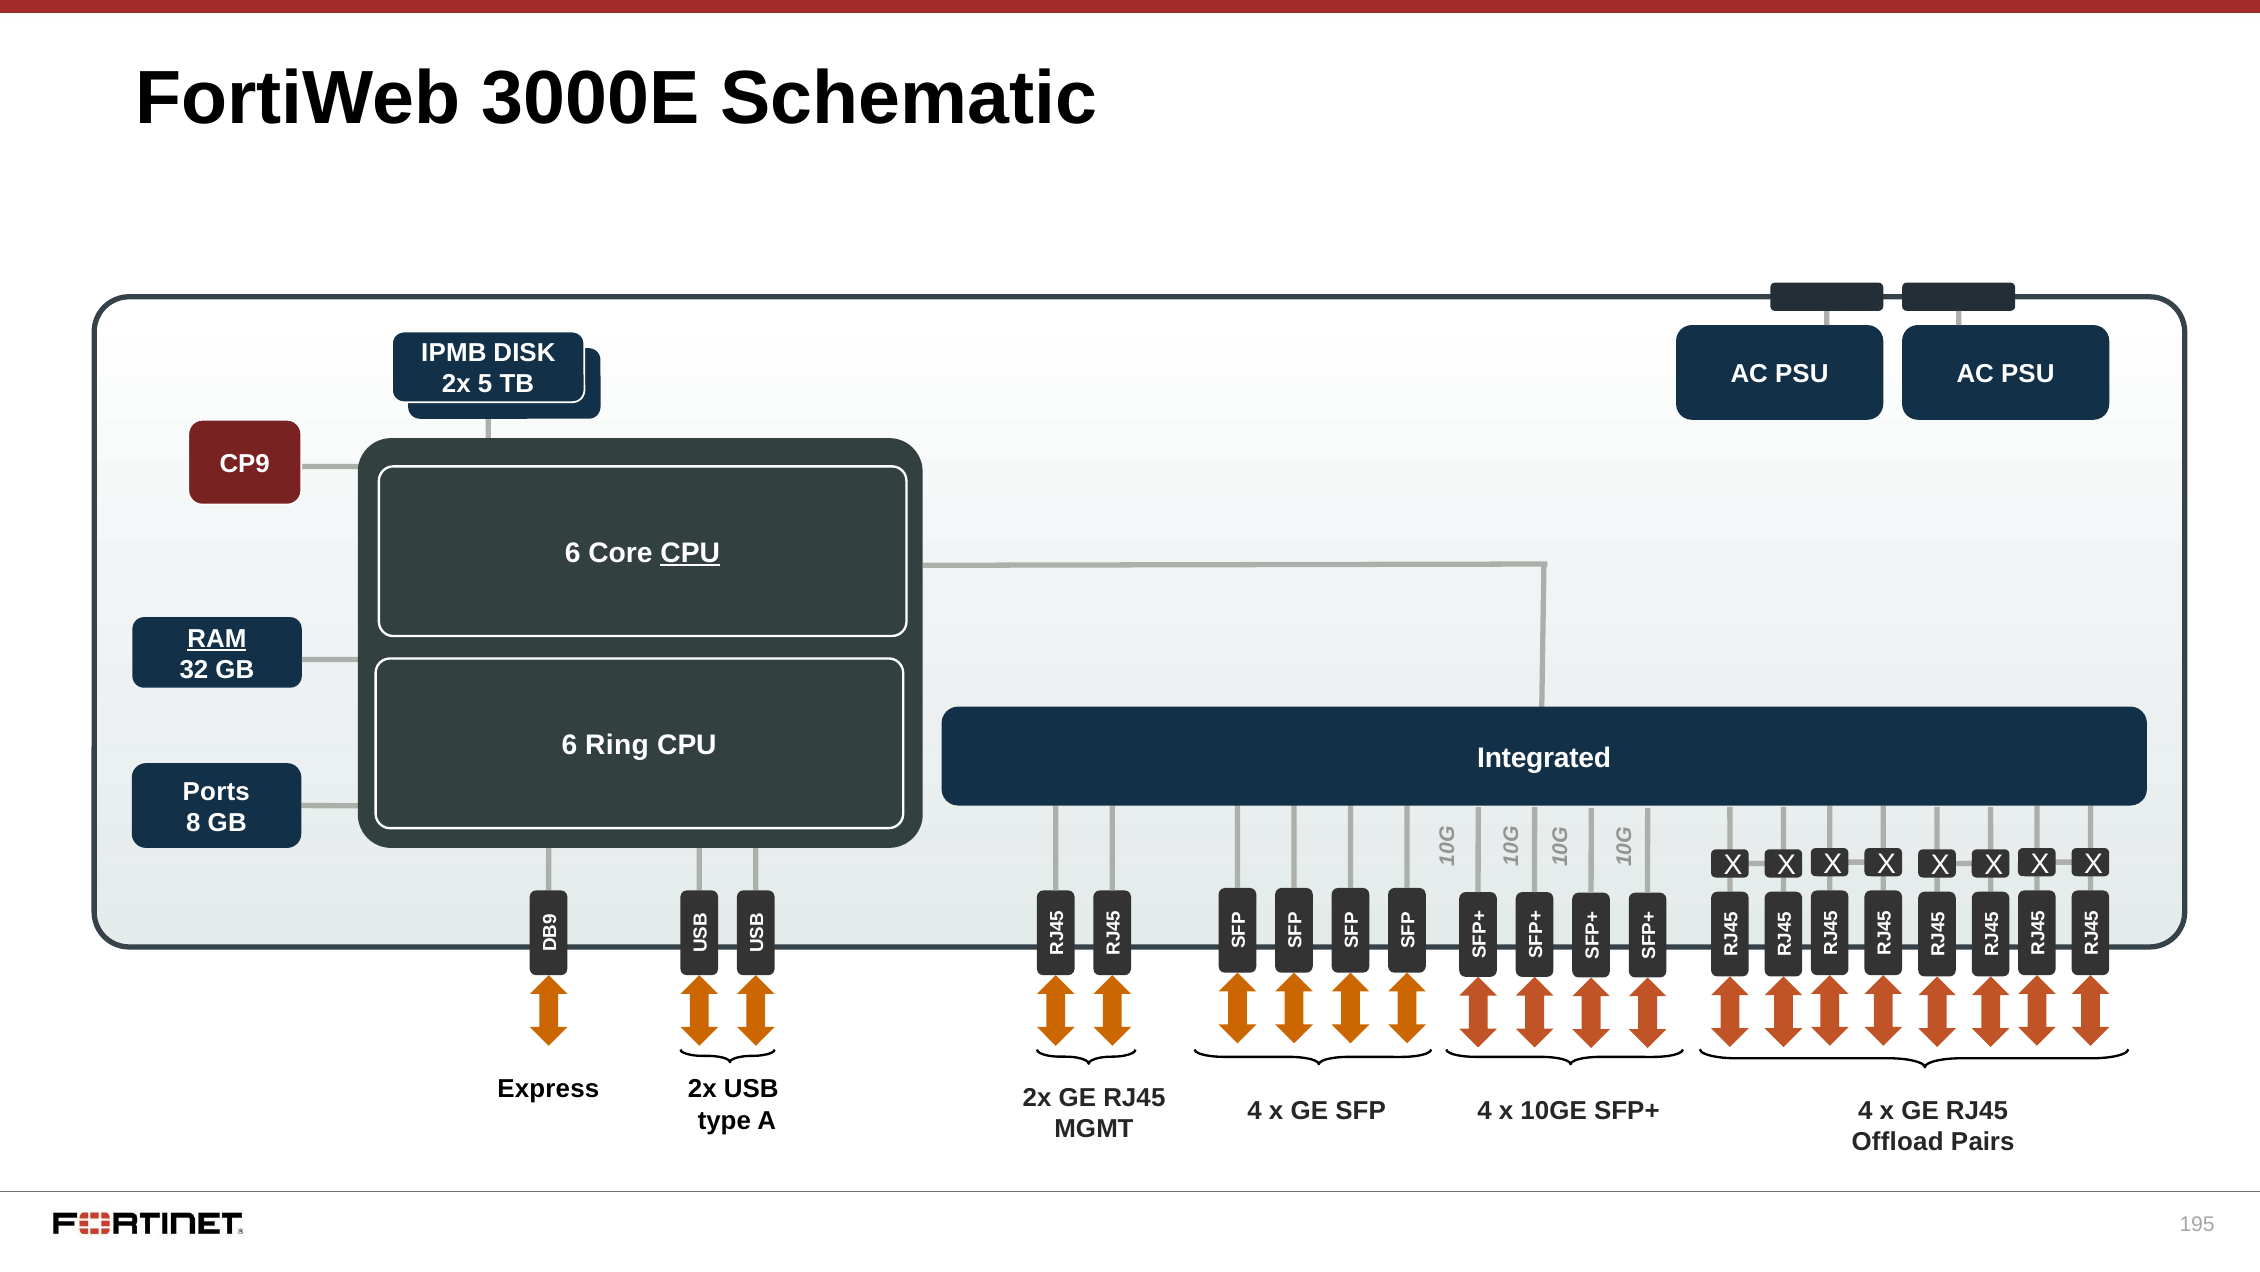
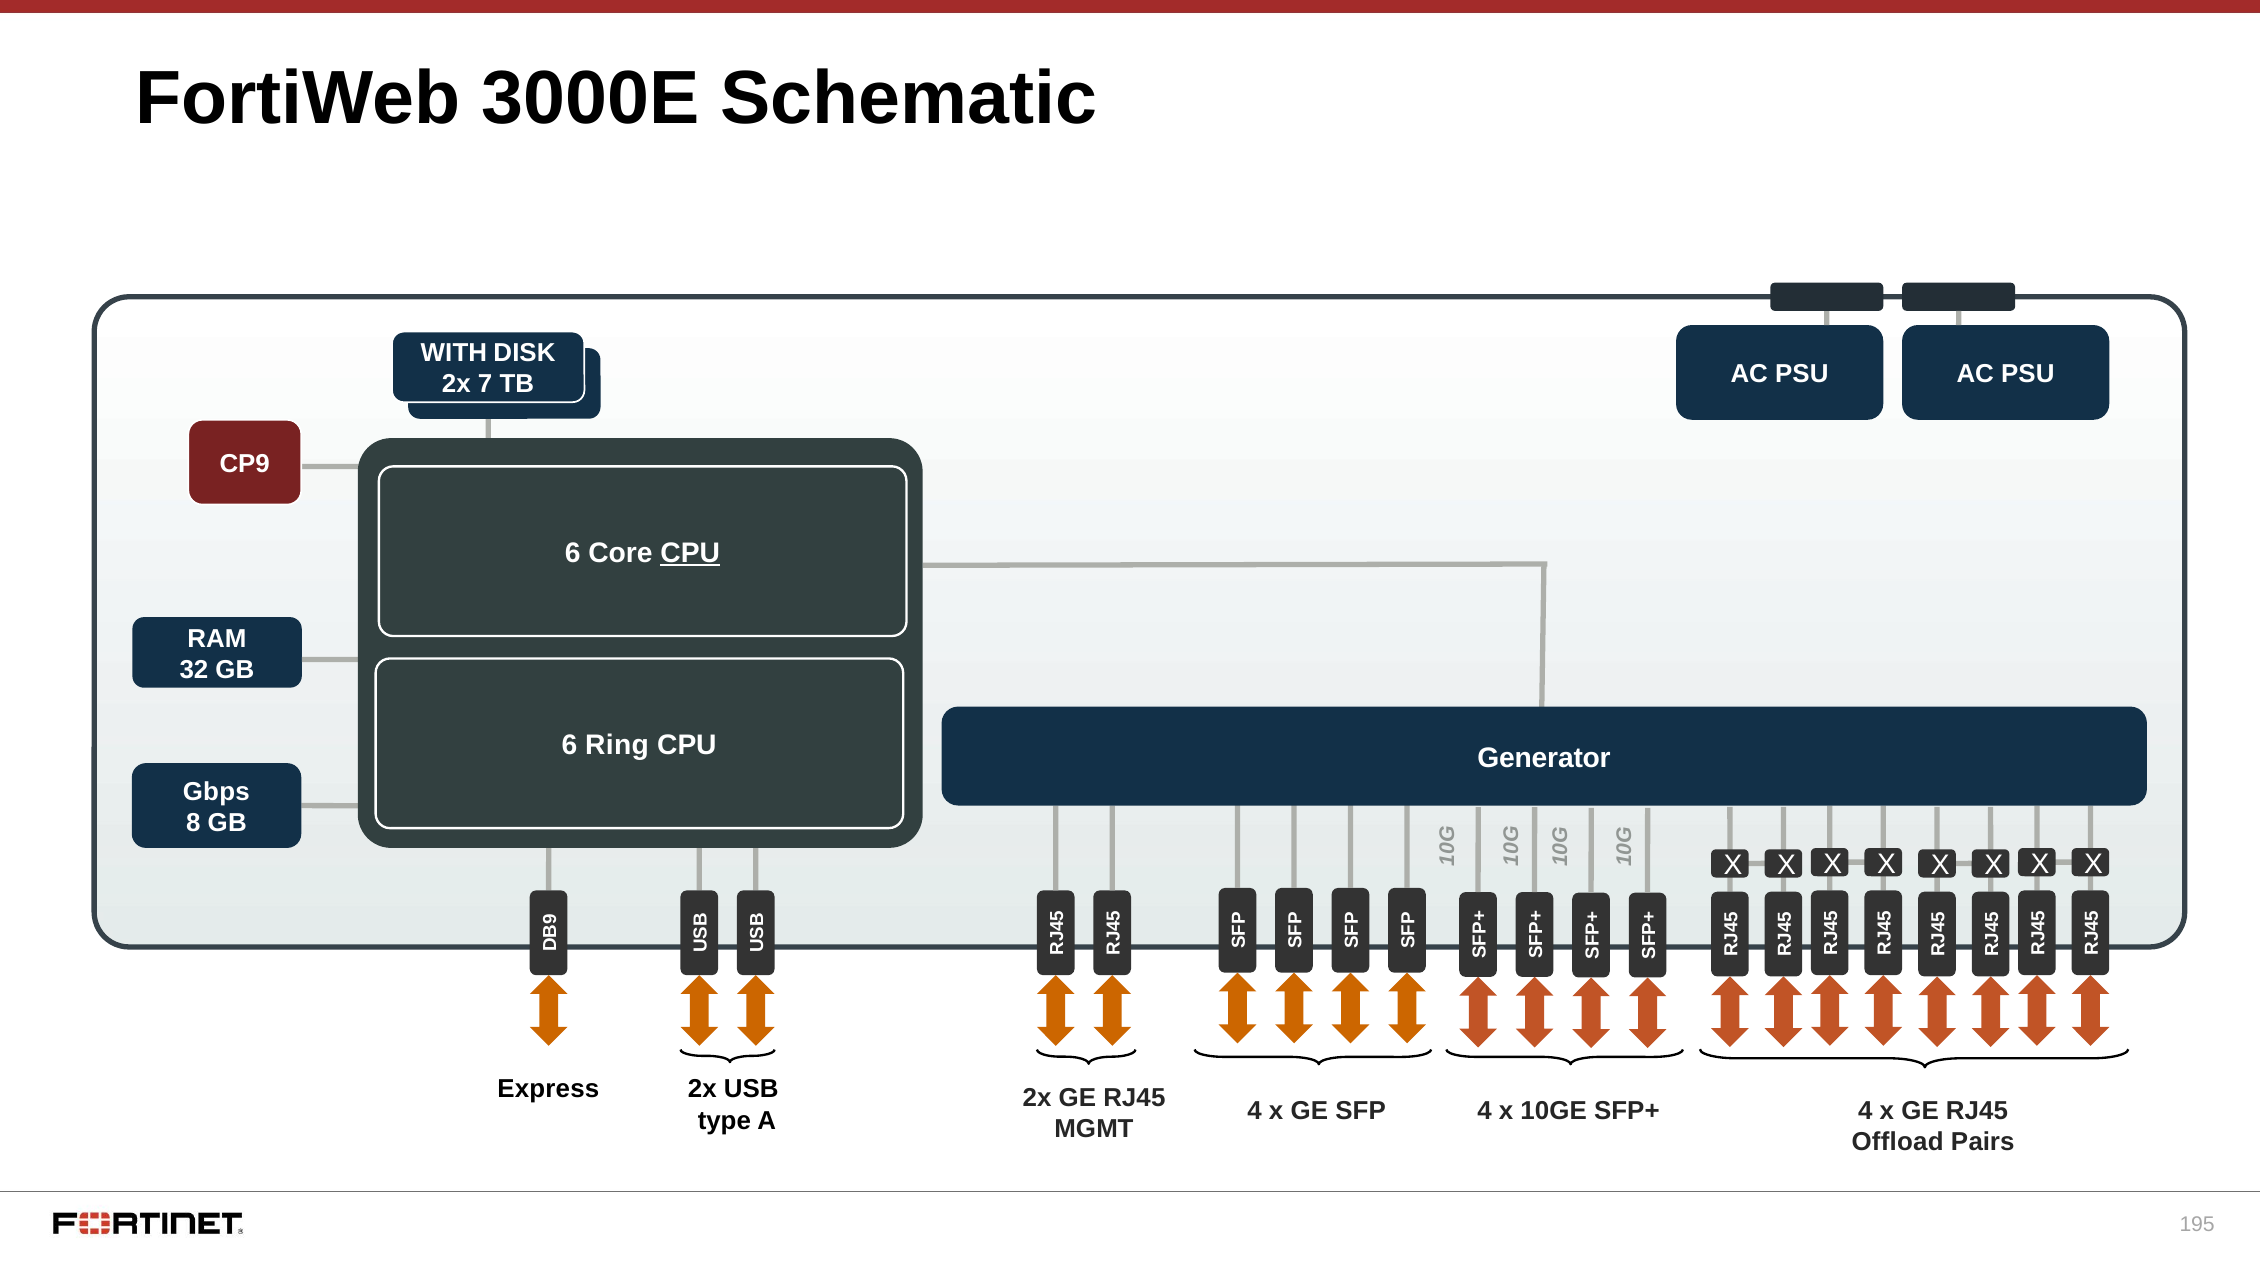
IPMB: IPMB -> WITH (454, 353)
2x 5: 5 -> 7 (485, 384)
RAM underline: present -> none (217, 638)
Integrated: Integrated -> Generator (1544, 758)
Ports: Ports -> Gbps (216, 791)
